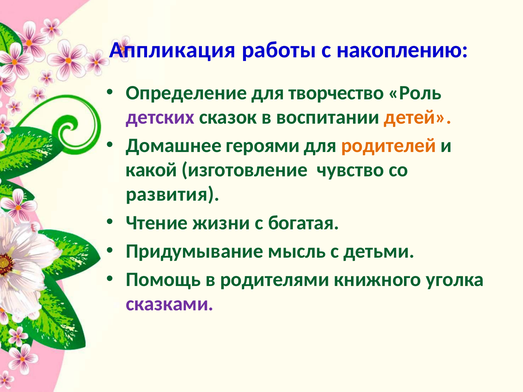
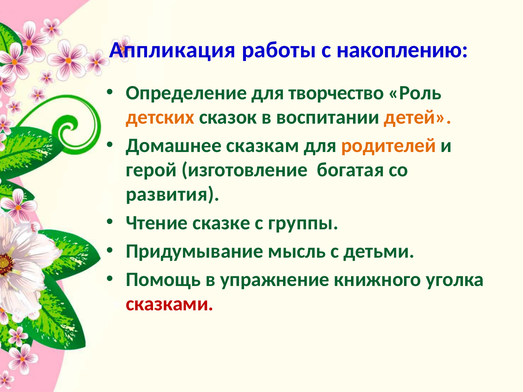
детских colour: purple -> orange (160, 117)
героями: героями -> сказкам (263, 146)
какой: какой -> герой (151, 170)
чувство: чувство -> богатая (351, 170)
жизни: жизни -> сказке (221, 223)
богатая: богатая -> группы (303, 223)
родителями: родителями -> упражнение (275, 280)
сказками colour: purple -> red (170, 304)
